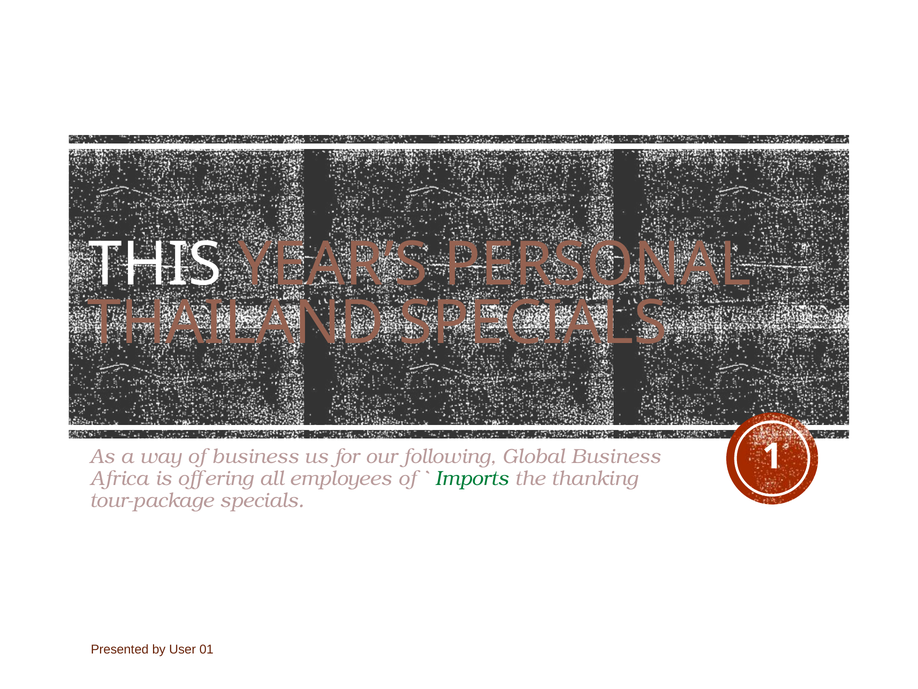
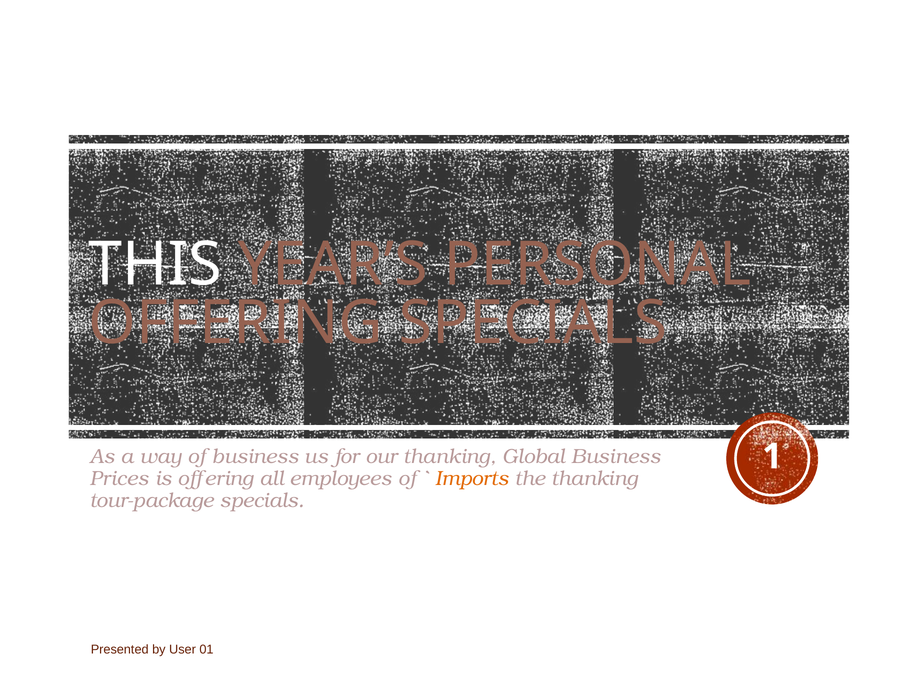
THAILAND: THAILAND -> OFFERING (236, 323)
our following: following -> thanking (450, 456)
Africa: Africa -> Prices (119, 478)
Imports colour: green -> orange (472, 478)
